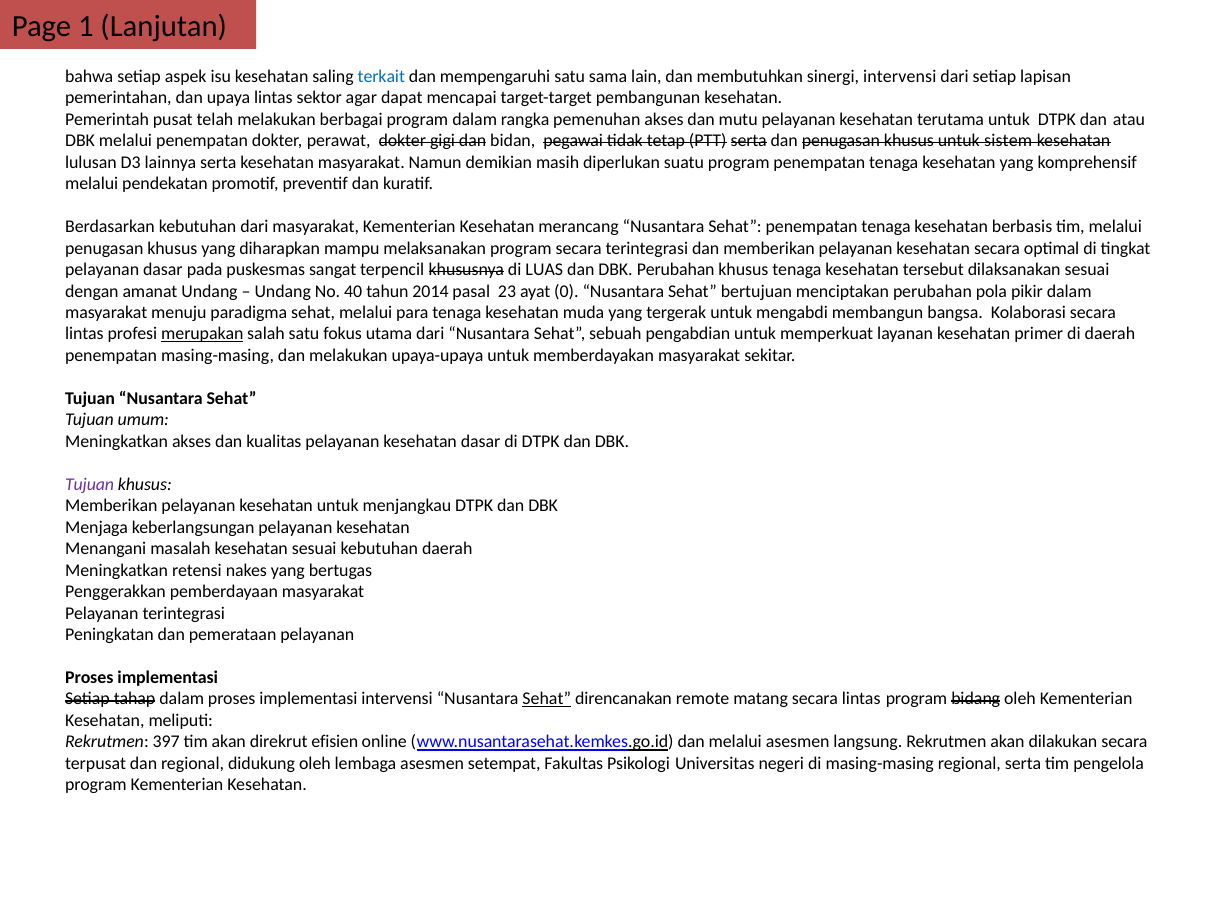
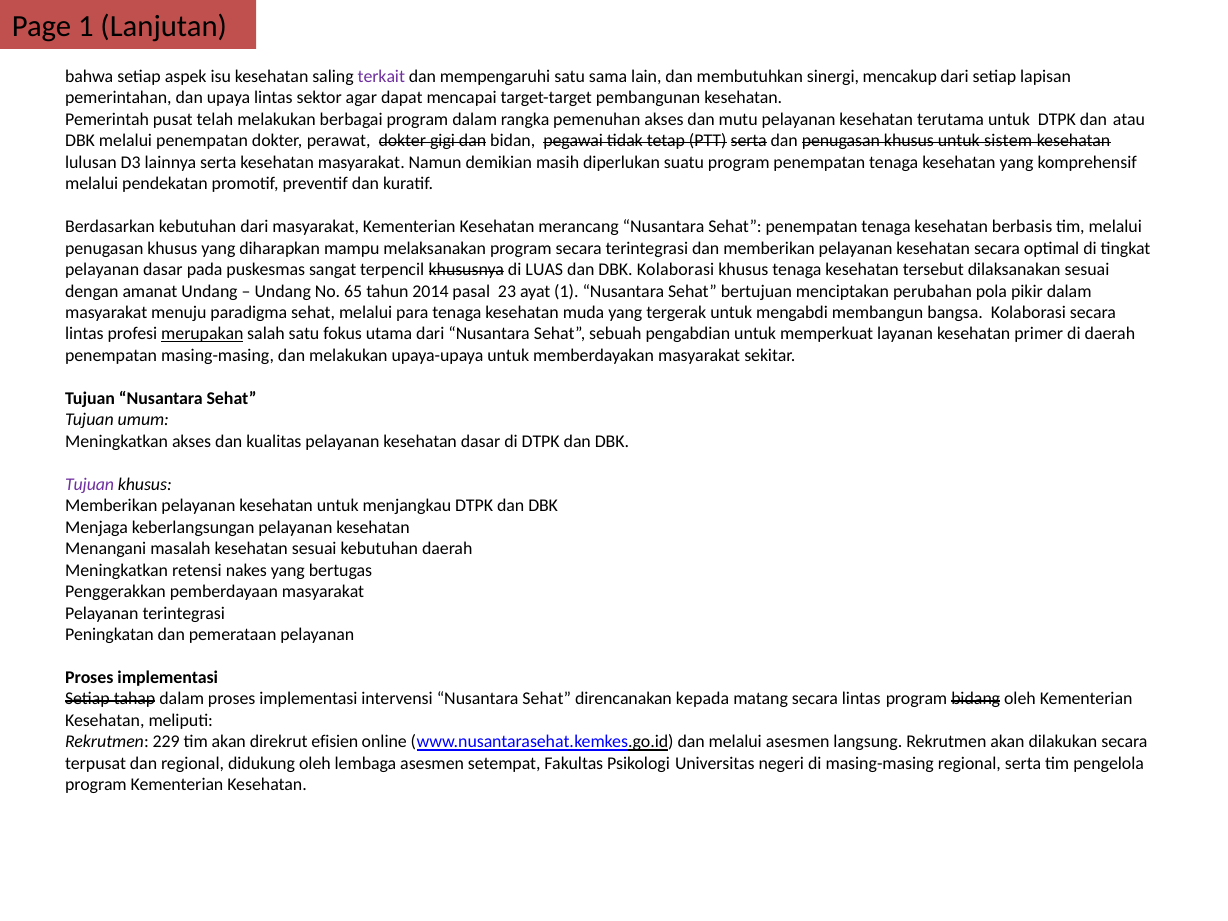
terkait colour: blue -> purple (381, 76)
sinergi intervensi: intervensi -> mencakup (900, 76)
DBK Perubahan: Perubahan -> Kolaborasi (676, 270)
40: 40 -> 65 (353, 291)
ayat 0: 0 -> 1 (566, 291)
Sehat underline: present -> none (547, 699)
remote: remote -> kepada (703, 699)
397: 397 -> 229 (166, 742)
